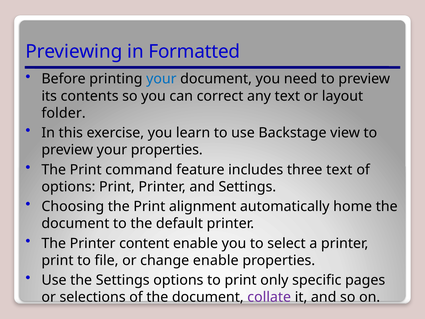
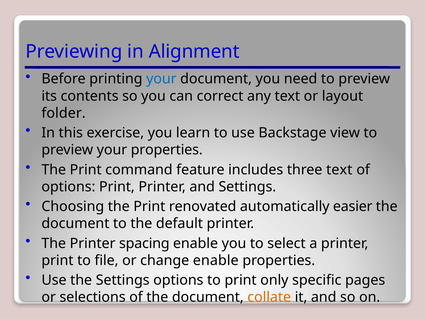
Formatted: Formatted -> Alignment (194, 52)
alignment: alignment -> renovated (203, 206)
home: home -> easier (353, 206)
content: content -> spacing (144, 243)
collate colour: purple -> orange (269, 297)
